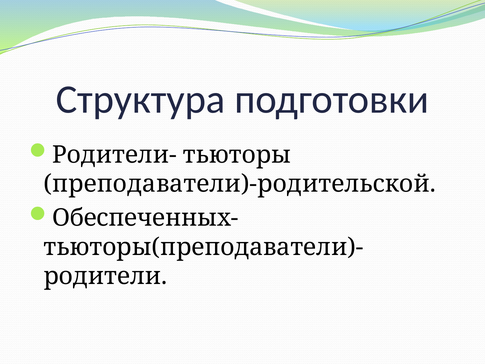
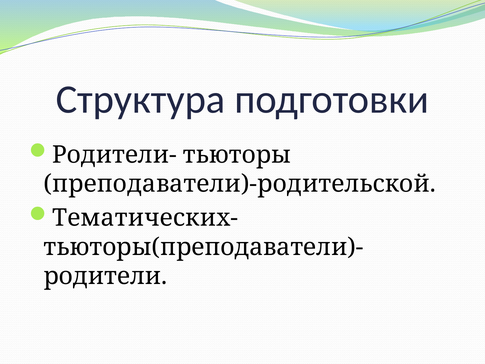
Обеспеченных-: Обеспеченных- -> Тематических- (145, 218)
